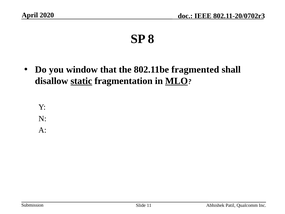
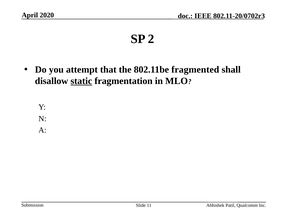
8: 8 -> 2 (151, 39)
window: window -> attempt (82, 70)
MLO underline: present -> none (177, 81)
